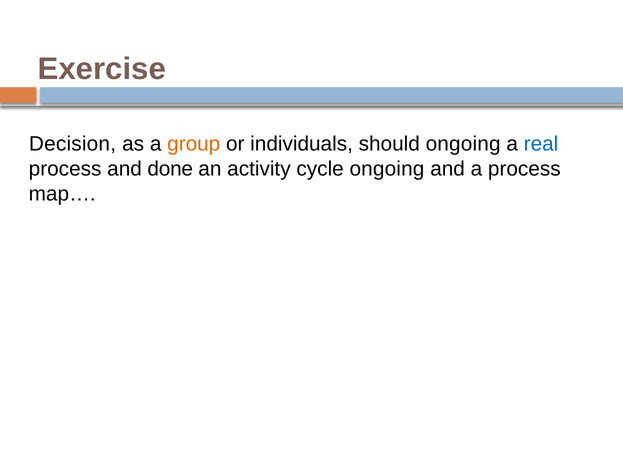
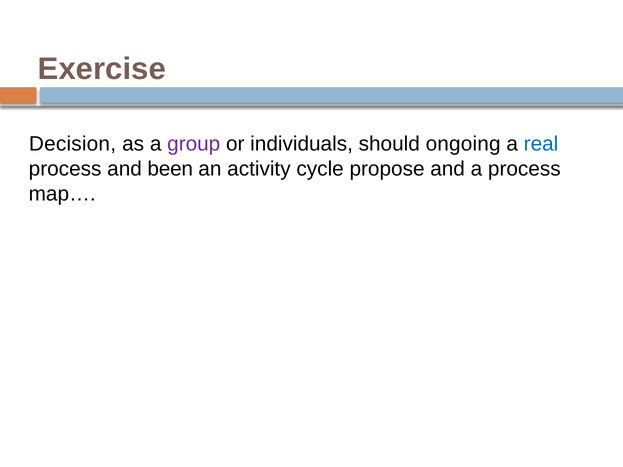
group colour: orange -> purple (194, 144)
done: done -> been (170, 169)
cycle ongoing: ongoing -> propose (387, 169)
